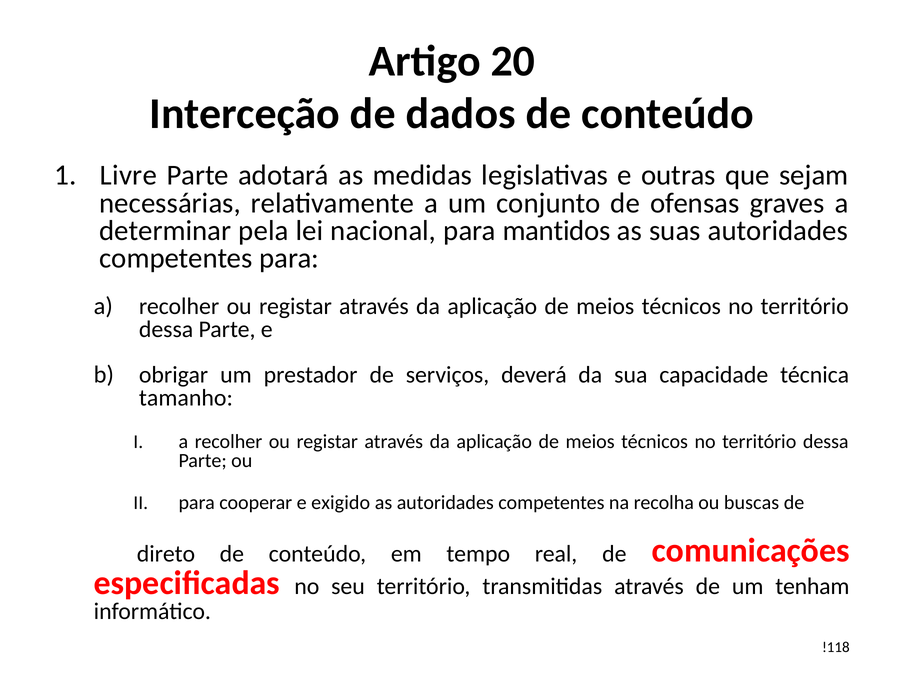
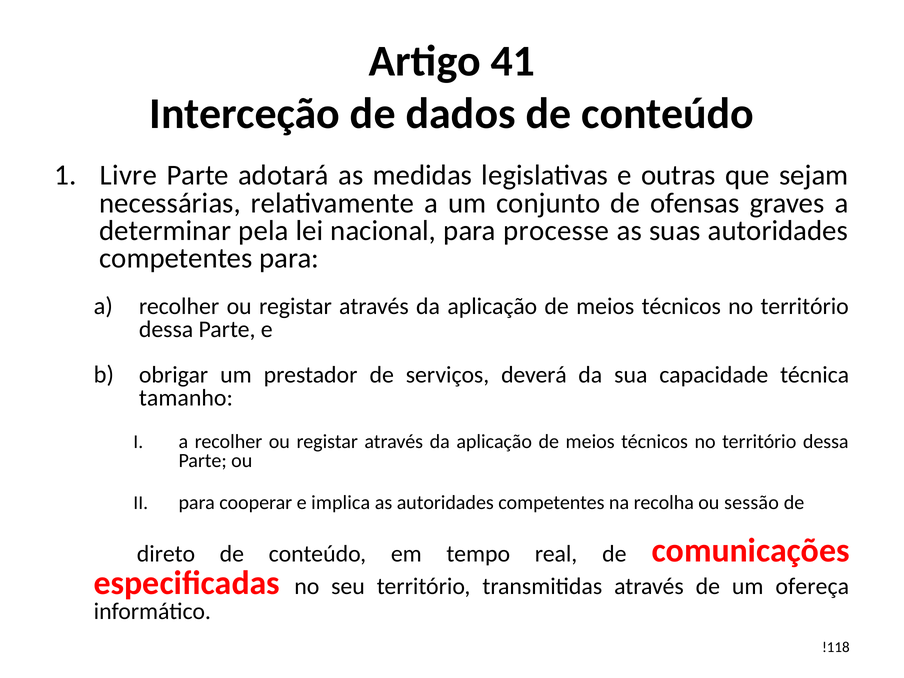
20: 20 -> 41 (513, 61)
mantidos: mantidos -> processe (556, 231)
exigido: exigido -> implica (341, 503)
buscas: buscas -> sessão (752, 503)
tenham: tenham -> ofereça (812, 587)
